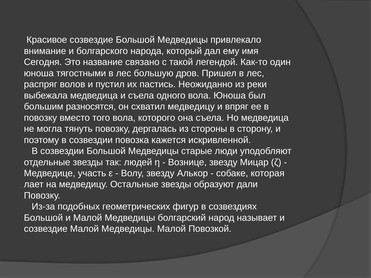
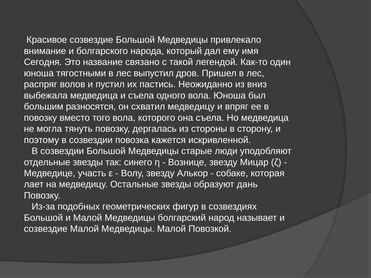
большую: большую -> выпустил (154, 73)
реки: реки -> вниз (257, 84)
людей: людей -> синего (138, 162)
дали: дали -> дань (247, 185)
